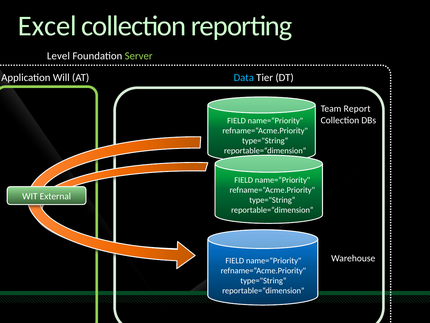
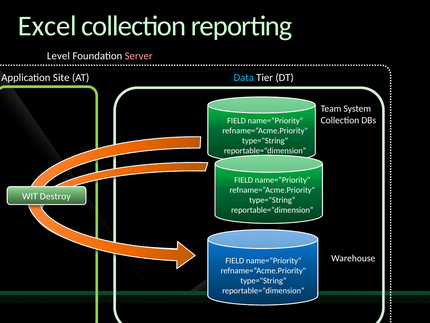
Server colour: light green -> pink (139, 56)
Will: Will -> Site (61, 77)
Report: Report -> System (357, 109)
External: External -> Destroy (55, 196)
